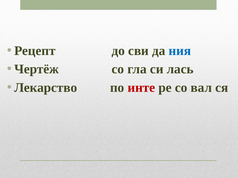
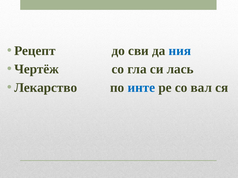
инте colour: red -> blue (141, 88)
